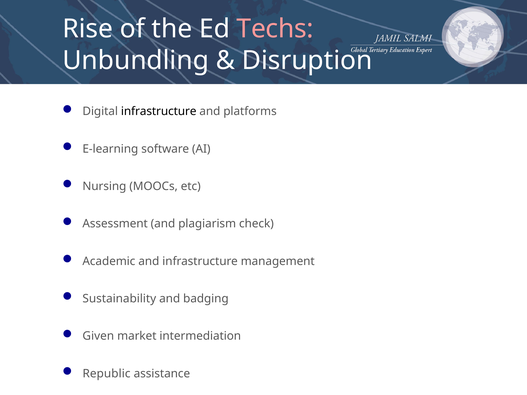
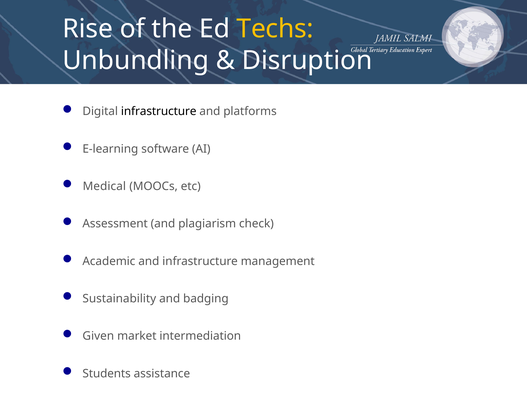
Techs colour: pink -> yellow (275, 29)
Nursing: Nursing -> Medical (104, 186)
Republic: Republic -> Students (107, 374)
